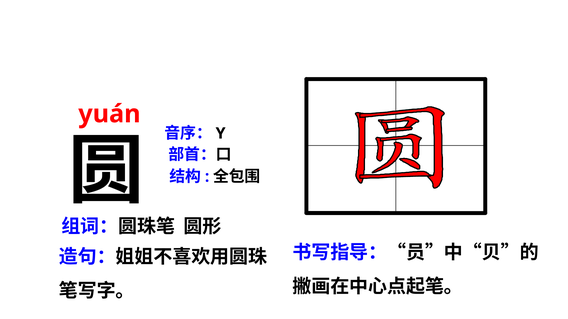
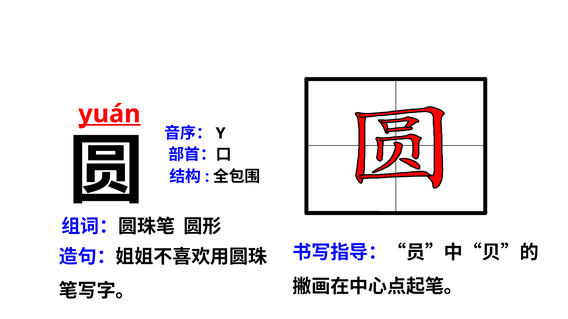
yuán underline: none -> present (109, 114)
